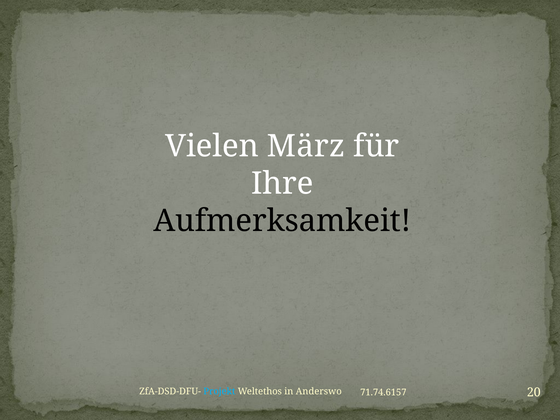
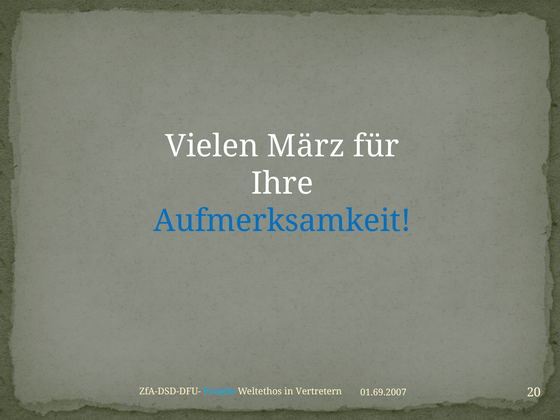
Aufmerksamkeit colour: black -> blue (282, 221)
Anderswo: Anderswo -> Vertretern (319, 392)
71.74.6157: 71.74.6157 -> 01.69.2007 (383, 392)
